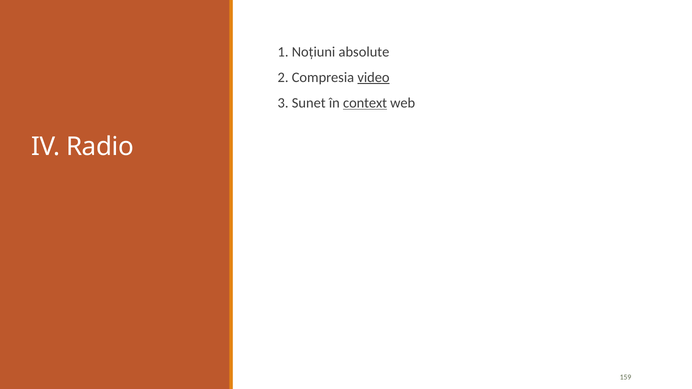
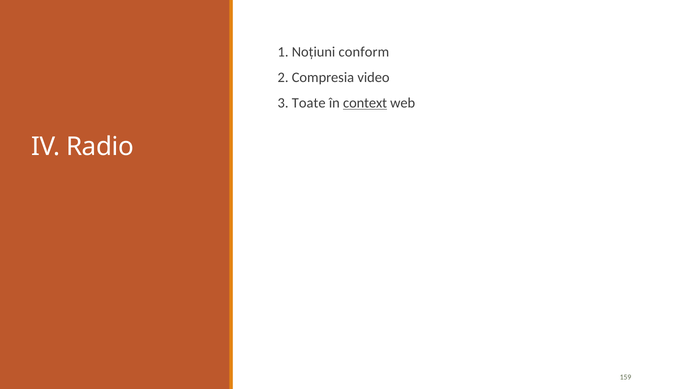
absolute: absolute -> conform (364, 52)
video underline: present -> none (373, 77)
Sunet: Sunet -> Toate (309, 103)
